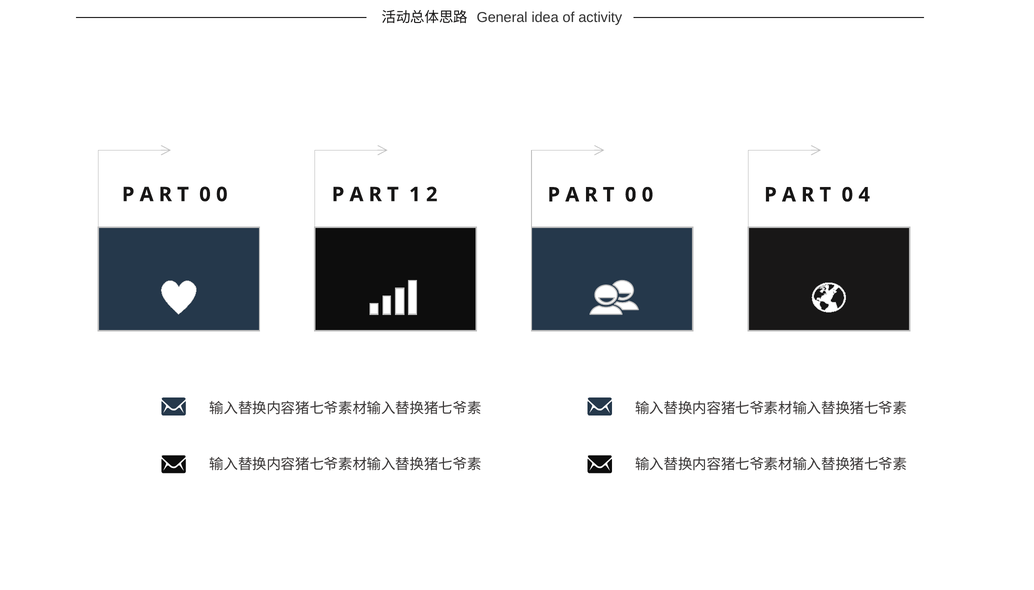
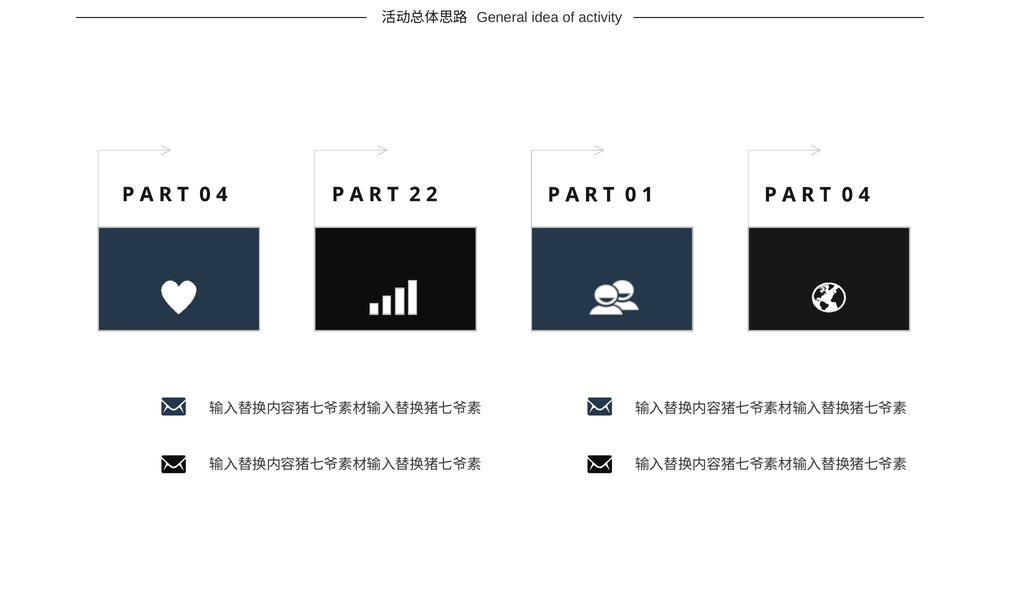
0: 0 -> 4 (222, 195)
T 1: 1 -> 2 (415, 195)
0: 0 -> 1 (647, 195)
